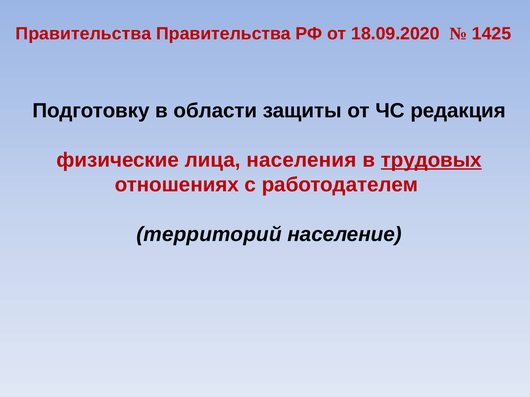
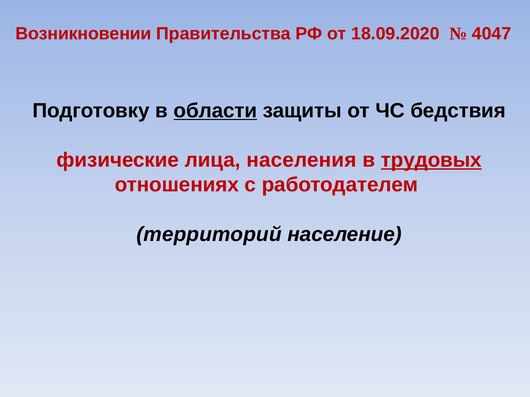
Правительства: Правительства -> Возникновении (84, 34)
1425: 1425 -> 4047 (492, 34)
области underline: none -> present (215, 111)
редакция: редакция -> бедствия (458, 111)
